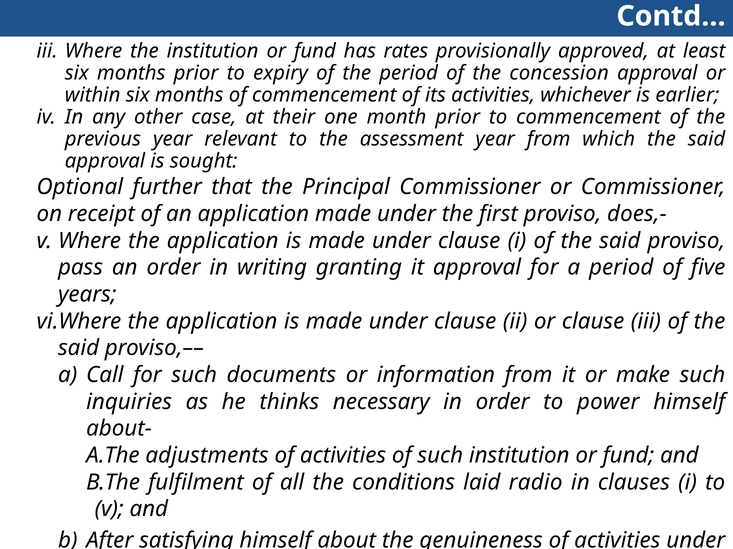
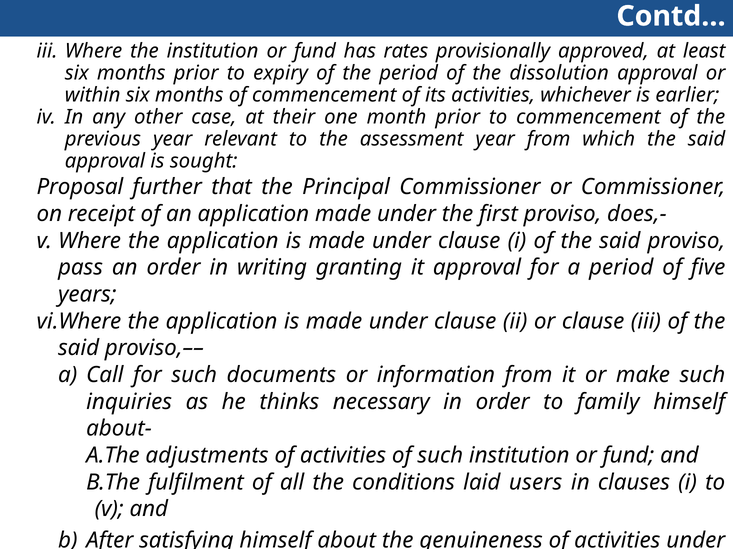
concession: concession -> dissolution (559, 73)
Optional: Optional -> Proposal (80, 187)
power: power -> family (608, 402)
radio: radio -> users (536, 483)
